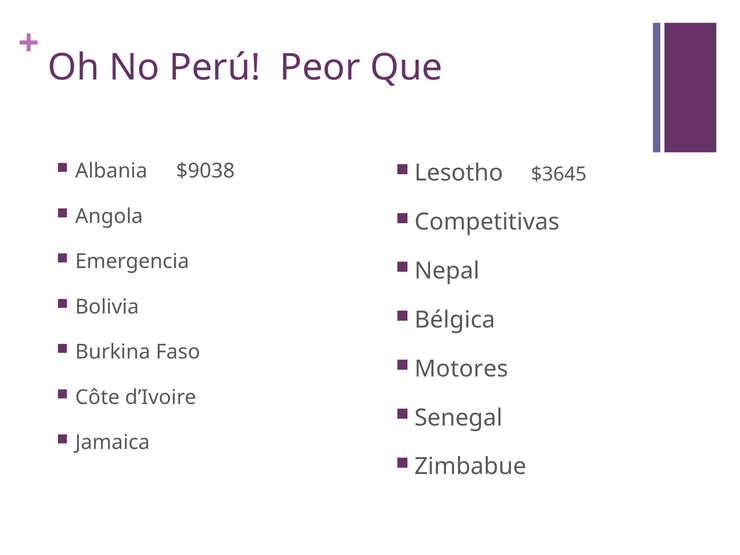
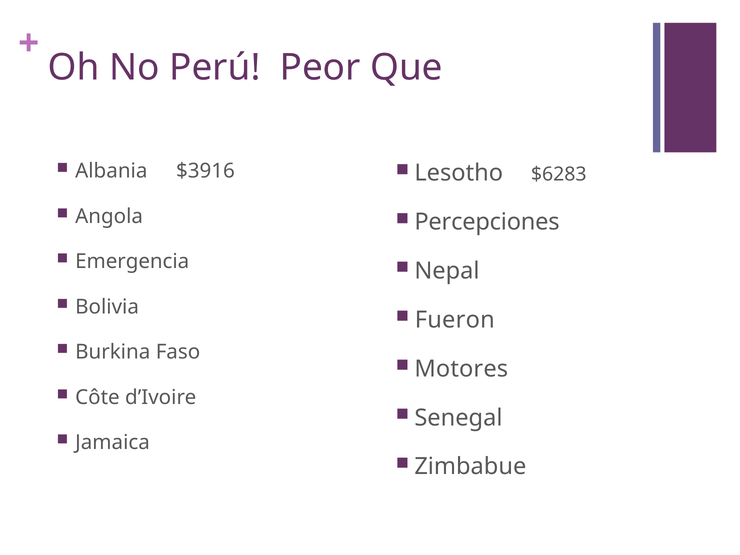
$9038: $9038 -> $3916 (205, 171)
$3645: $3645 -> $6283 (559, 175)
Competitivas: Competitivas -> Percepciones (487, 222)
Bélgica: Bélgica -> Fueron (455, 320)
